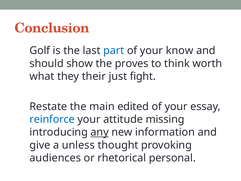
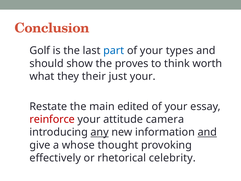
know: know -> types (180, 51)
just fight: fight -> your (143, 76)
reinforce colour: blue -> red (52, 119)
missing: missing -> camera (165, 119)
and underline: none -> present (207, 132)
unless: unless -> whose (78, 145)
audiences: audiences -> effectively (55, 158)
personal: personal -> celebrity (172, 158)
